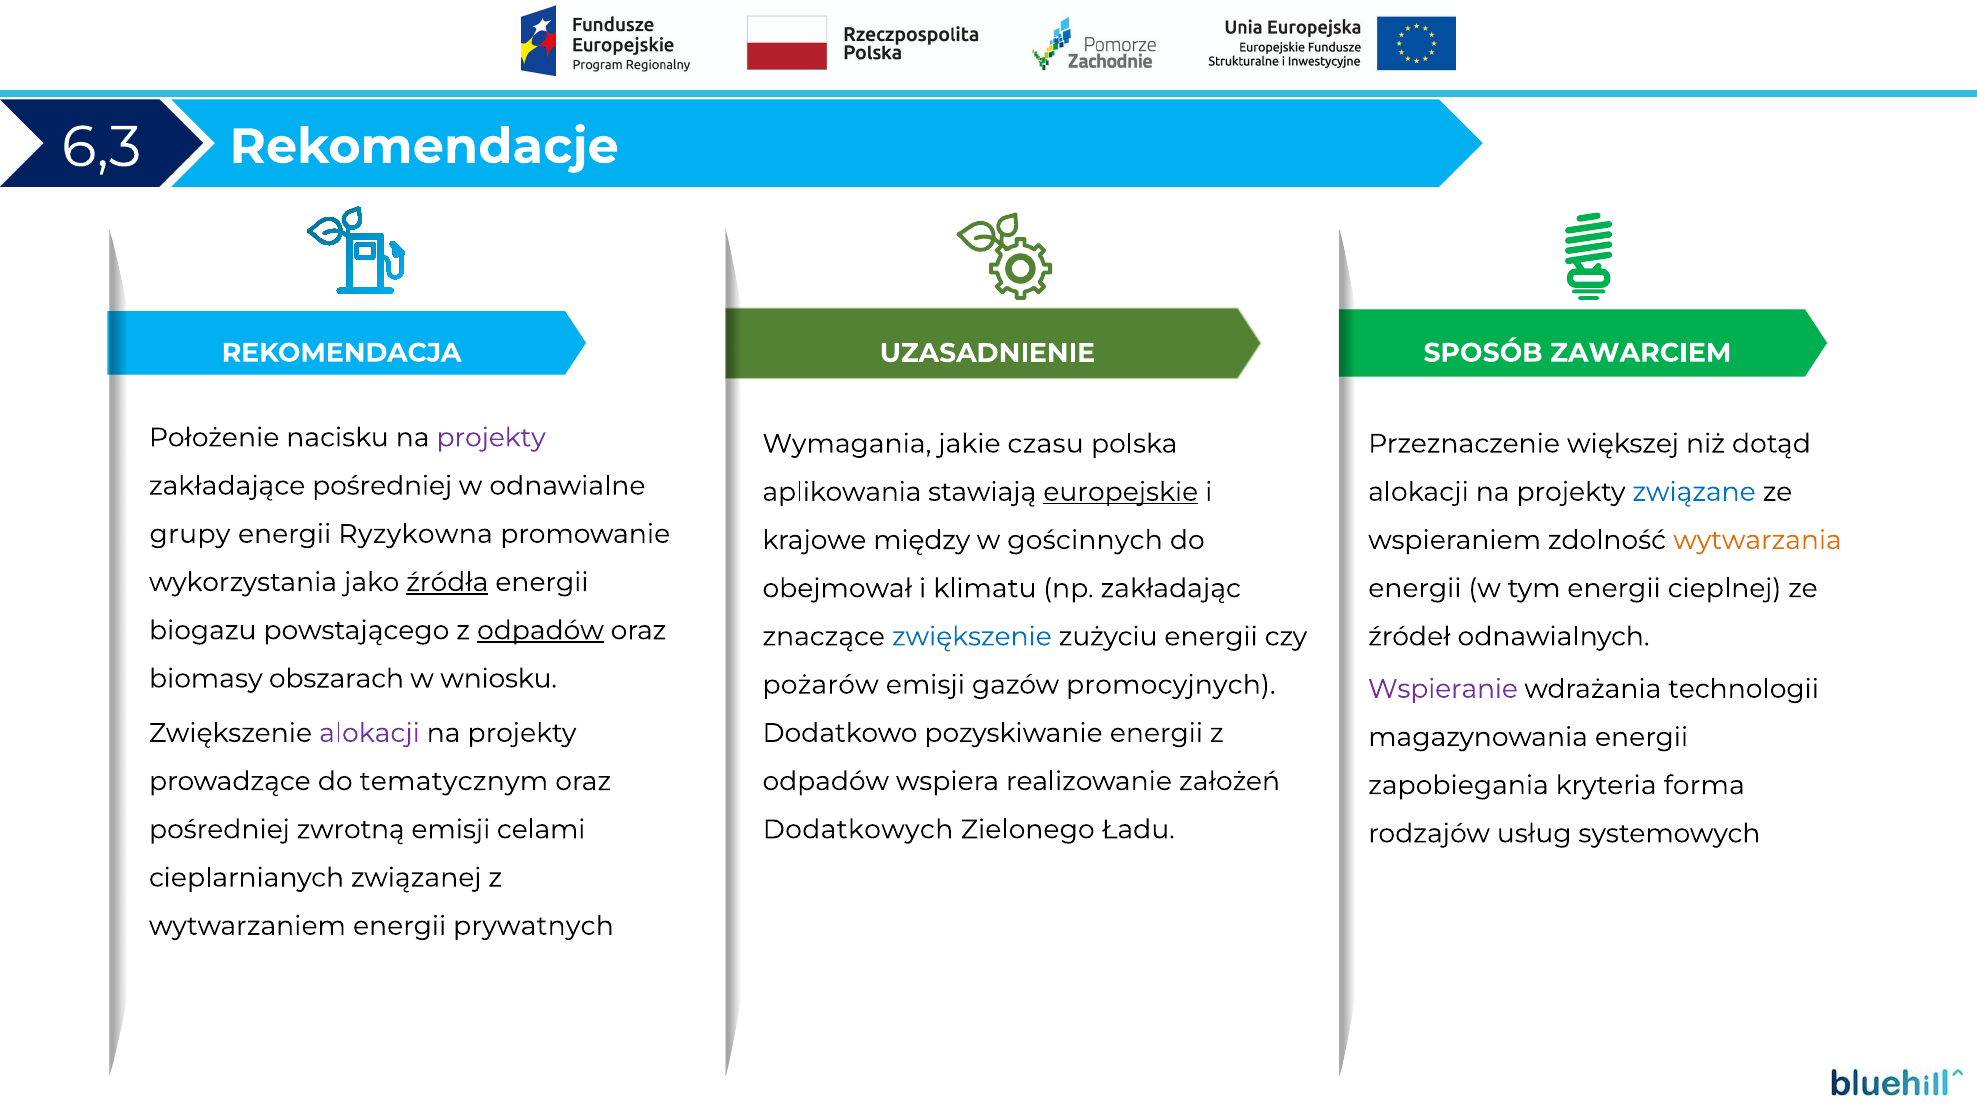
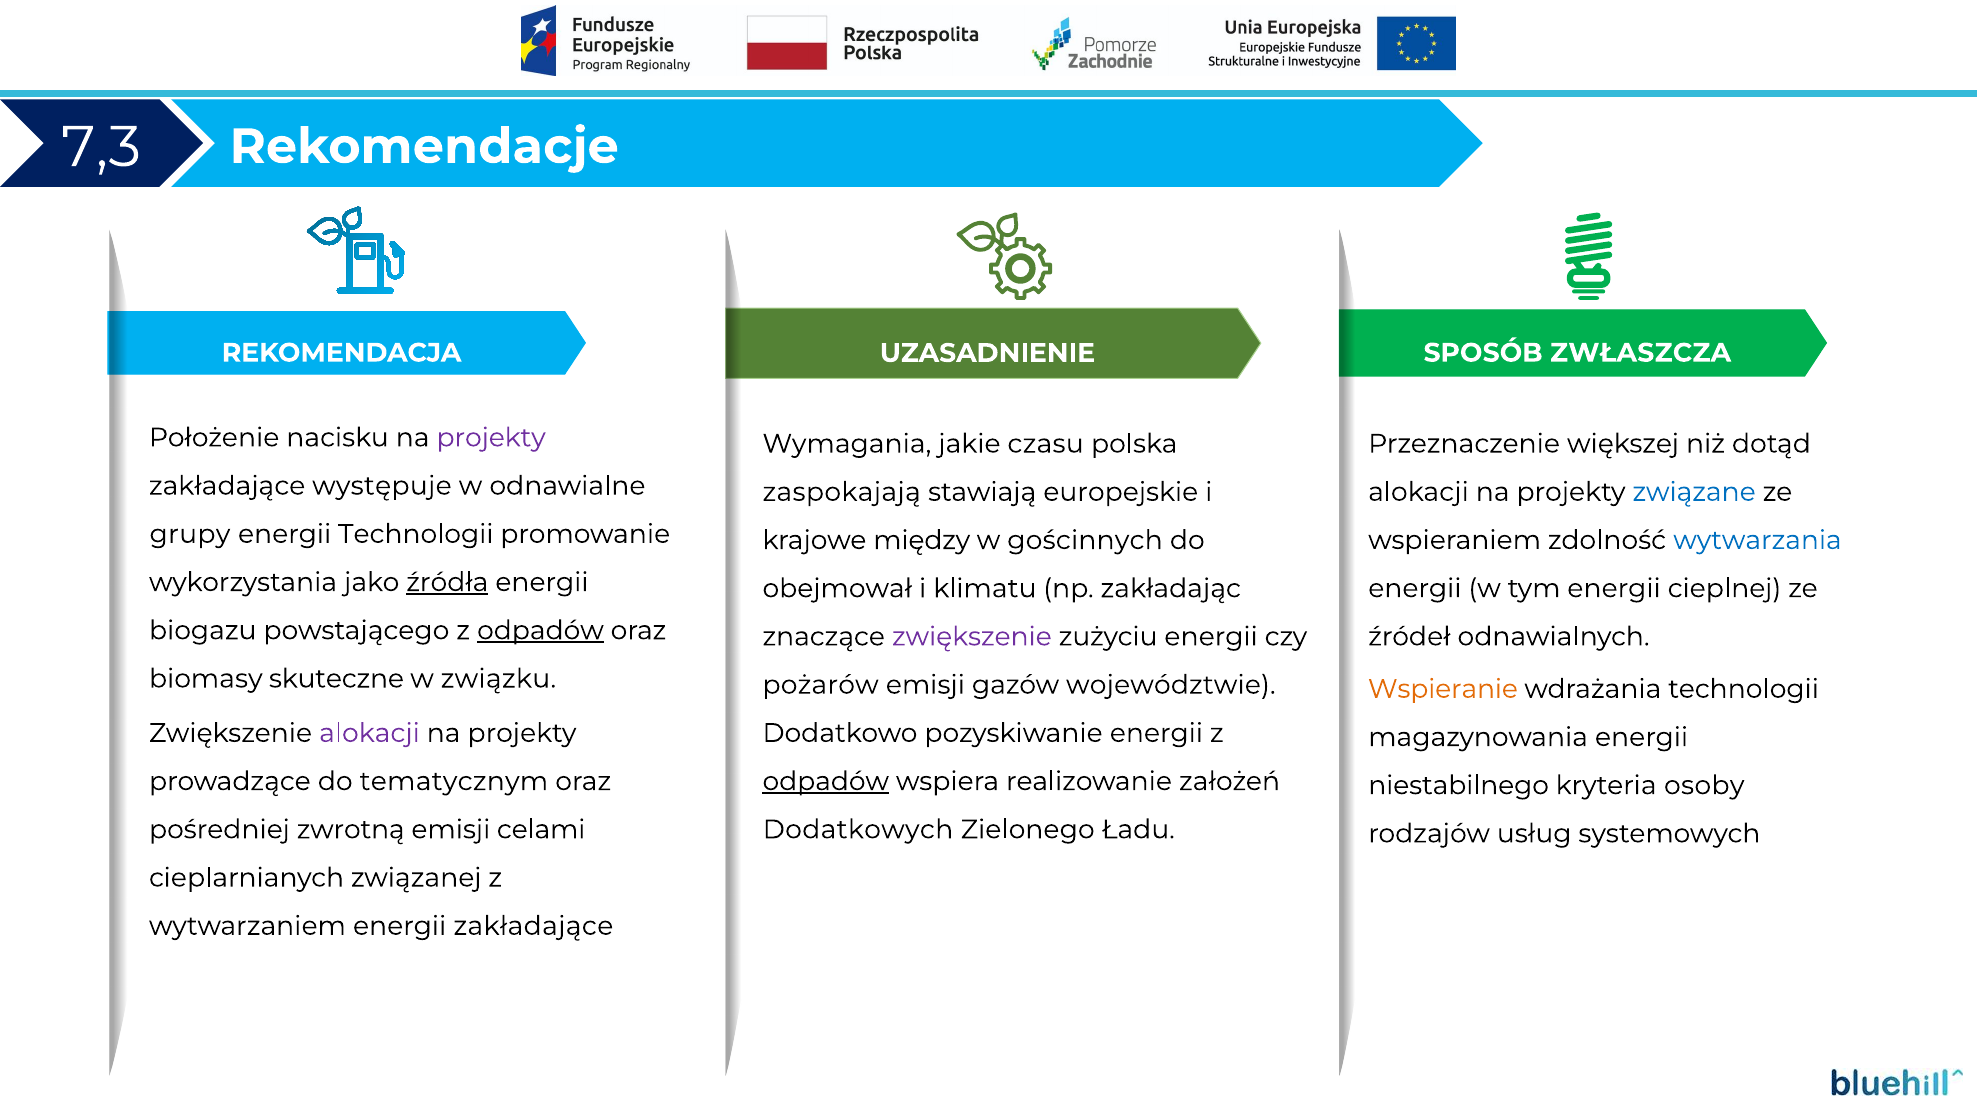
6,3: 6,3 -> 7,3 (101, 147)
ZAWARCIEM: ZAWARCIEM -> ZWŁASZCZA (1641, 353)
zakładające pośredniej: pośredniej -> występuje (382, 486)
aplikowania: aplikowania -> zaspokajają (842, 492)
europejskie underline: present -> none (1121, 492)
energii Ryzykowna: Ryzykowna -> Technologii (416, 534)
wytwarzania colour: orange -> blue (1758, 540)
zwiększenie colour: blue -> purple (972, 637)
obszarach: obszarach -> skuteczne (336, 679)
wniosku: wniosku -> związku (498, 679)
promocyjnych: promocyjnych -> województwie (1171, 685)
Wspieranie colour: purple -> orange (1443, 689)
odpadów underline: none -> present (826, 781)
zapobiegania: zapobiegania -> niestabilnego (1459, 785)
forma: forma -> osoby (1704, 785)
energii prywatnych: prywatnych -> zakładające (533, 926)
